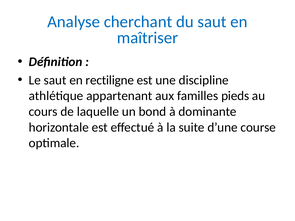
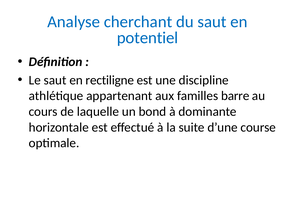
maîtriser: maîtriser -> potentiel (148, 38)
pieds: pieds -> barre (235, 96)
